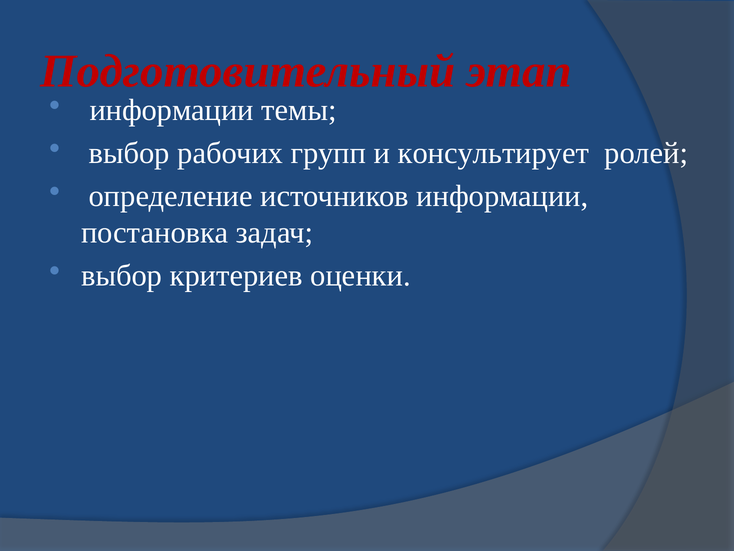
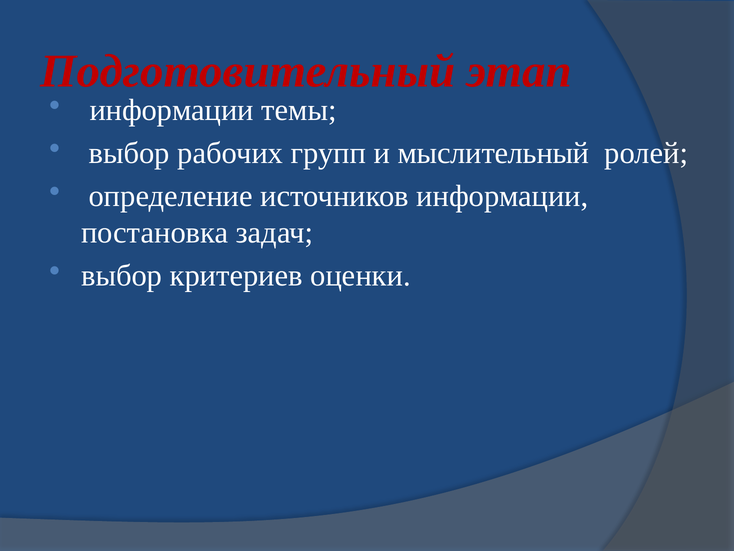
консультирует: консультирует -> мыслительный (494, 153)
